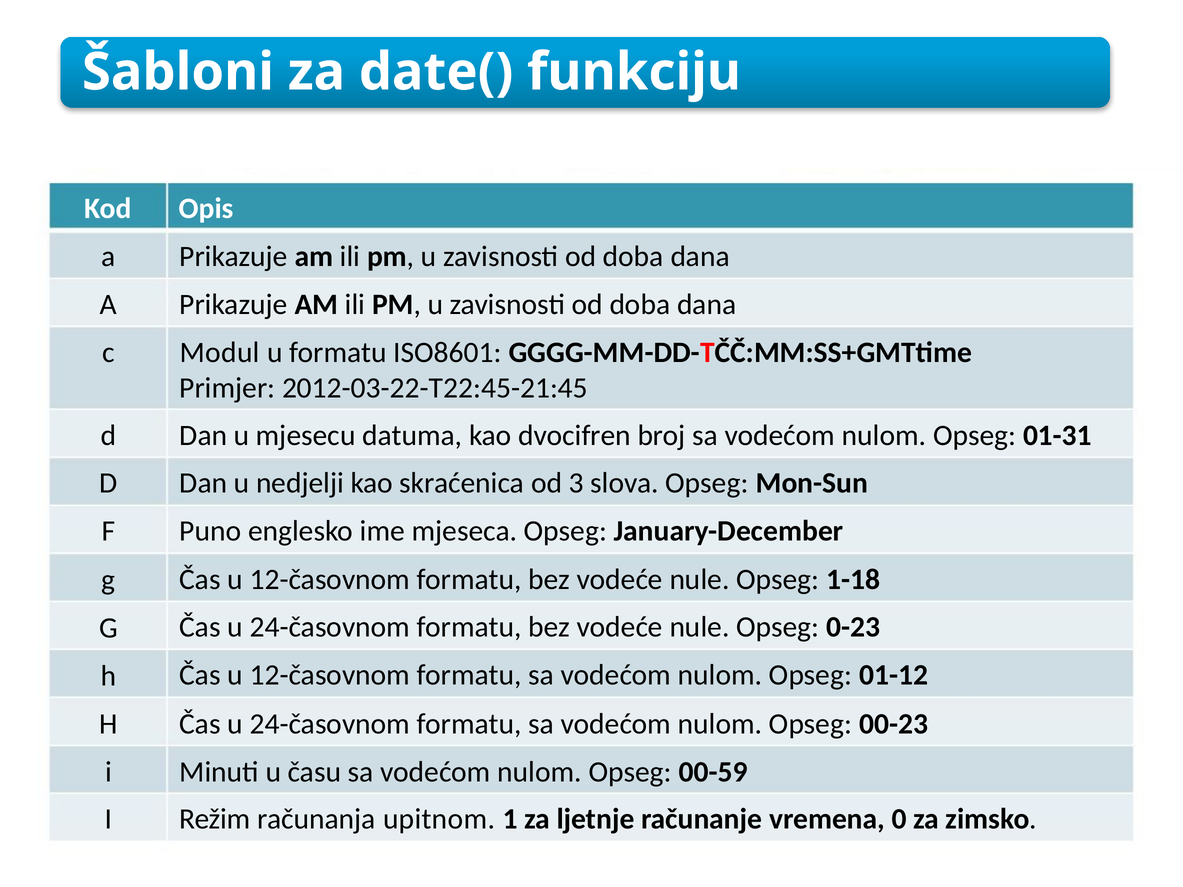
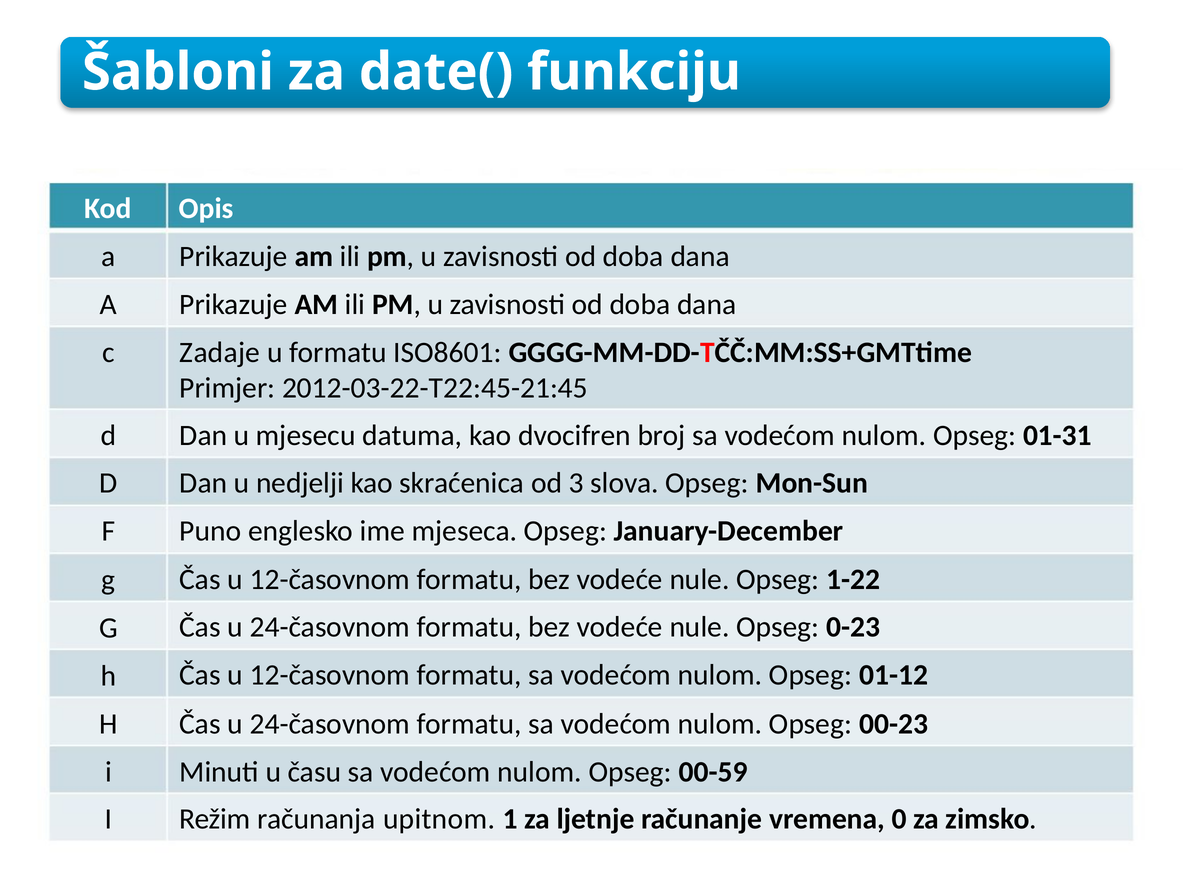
Modul: Modul -> Zadaje (220, 353)
1-18: 1-18 -> 1-22 (853, 579)
